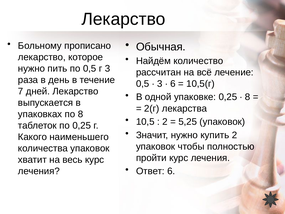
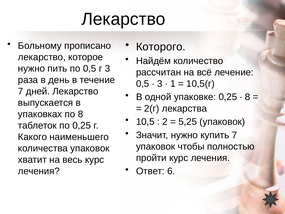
Обычная: Обычная -> Которого (161, 47)
6: 6 -> 1 (173, 84)
купить 2: 2 -> 7 (234, 135)
